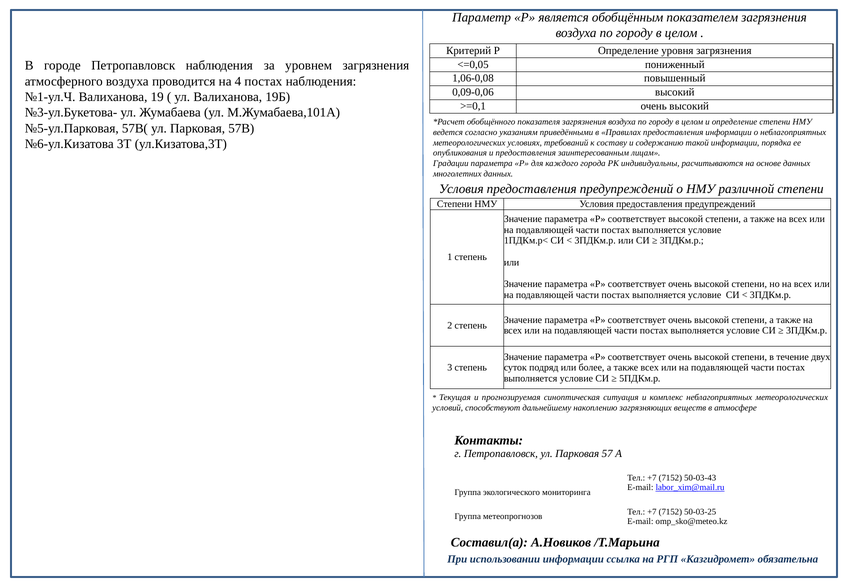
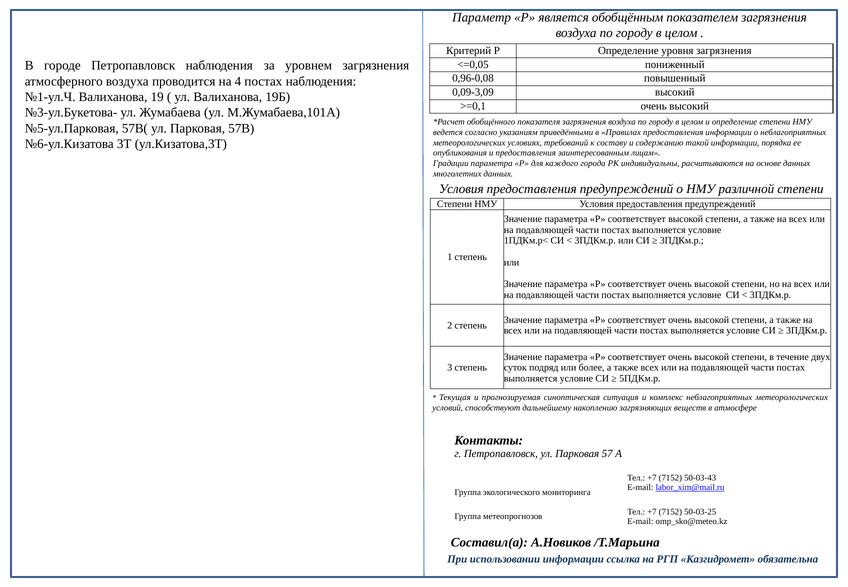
1,06-0,08: 1,06-0,08 -> 0,96-0,08 (473, 78)
0,09-0,06: 0,09-0,06 -> 0,09-3,09 (473, 92)
